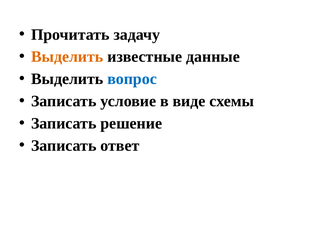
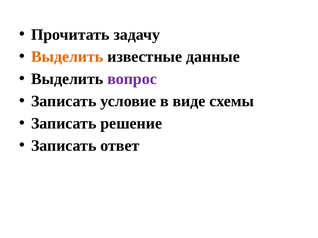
вопрос colour: blue -> purple (132, 79)
